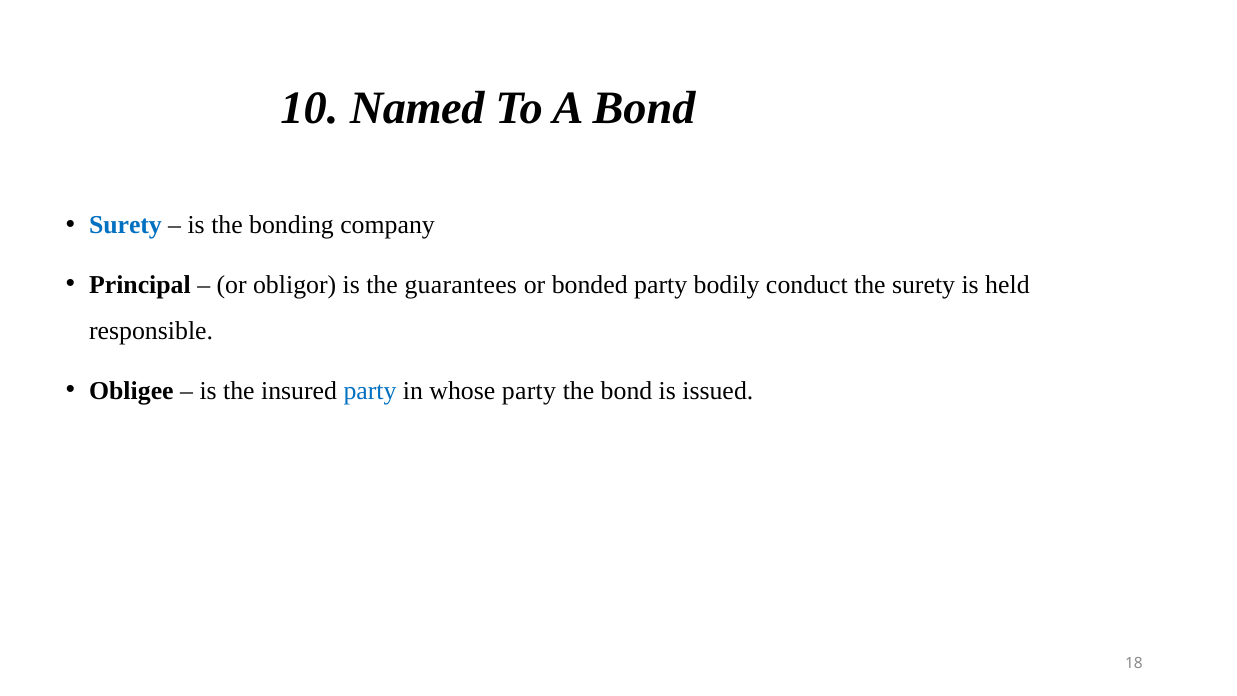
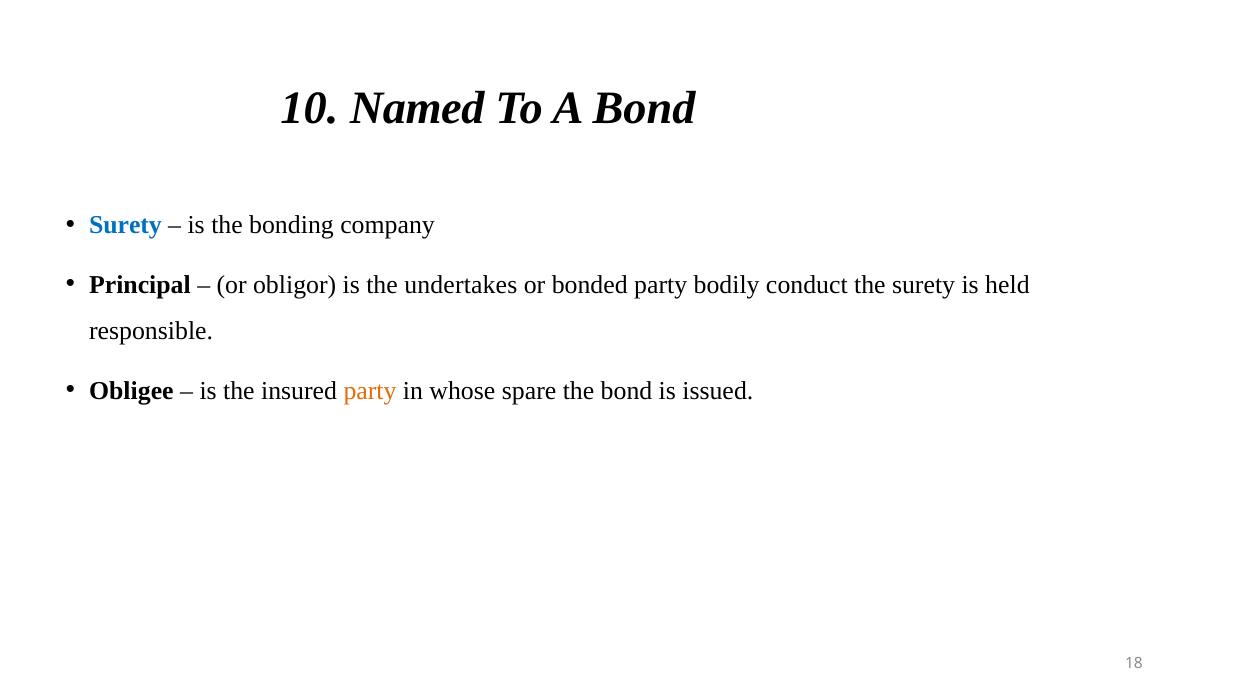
guarantees: guarantees -> undertakes (461, 285)
party colour: blue -> orange (370, 391)
whose party: party -> spare (529, 391)
